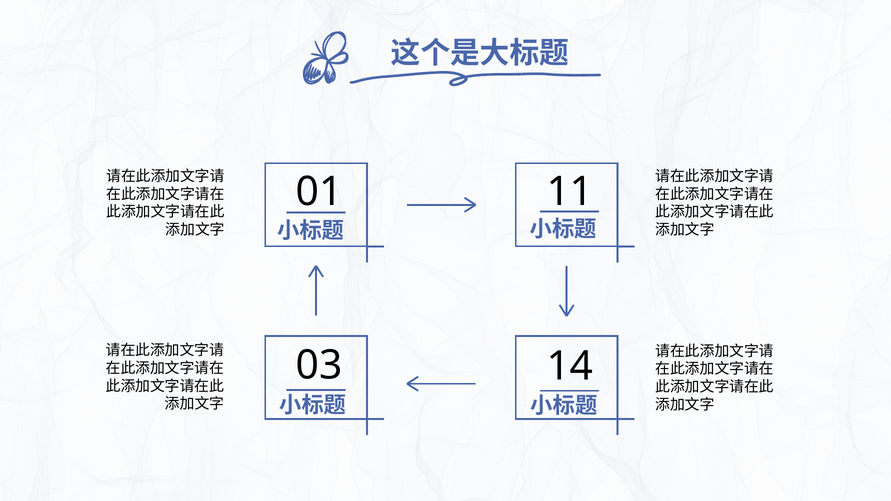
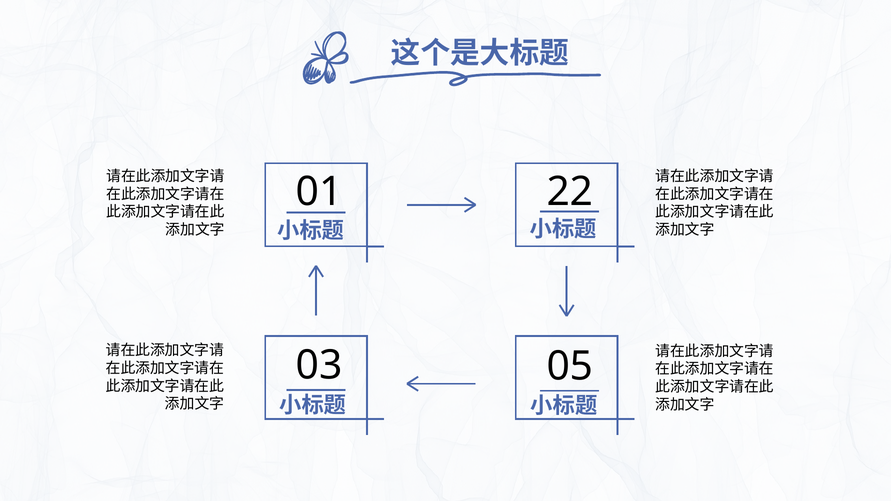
11: 11 -> 22 (570, 192)
14: 14 -> 05 (570, 367)
